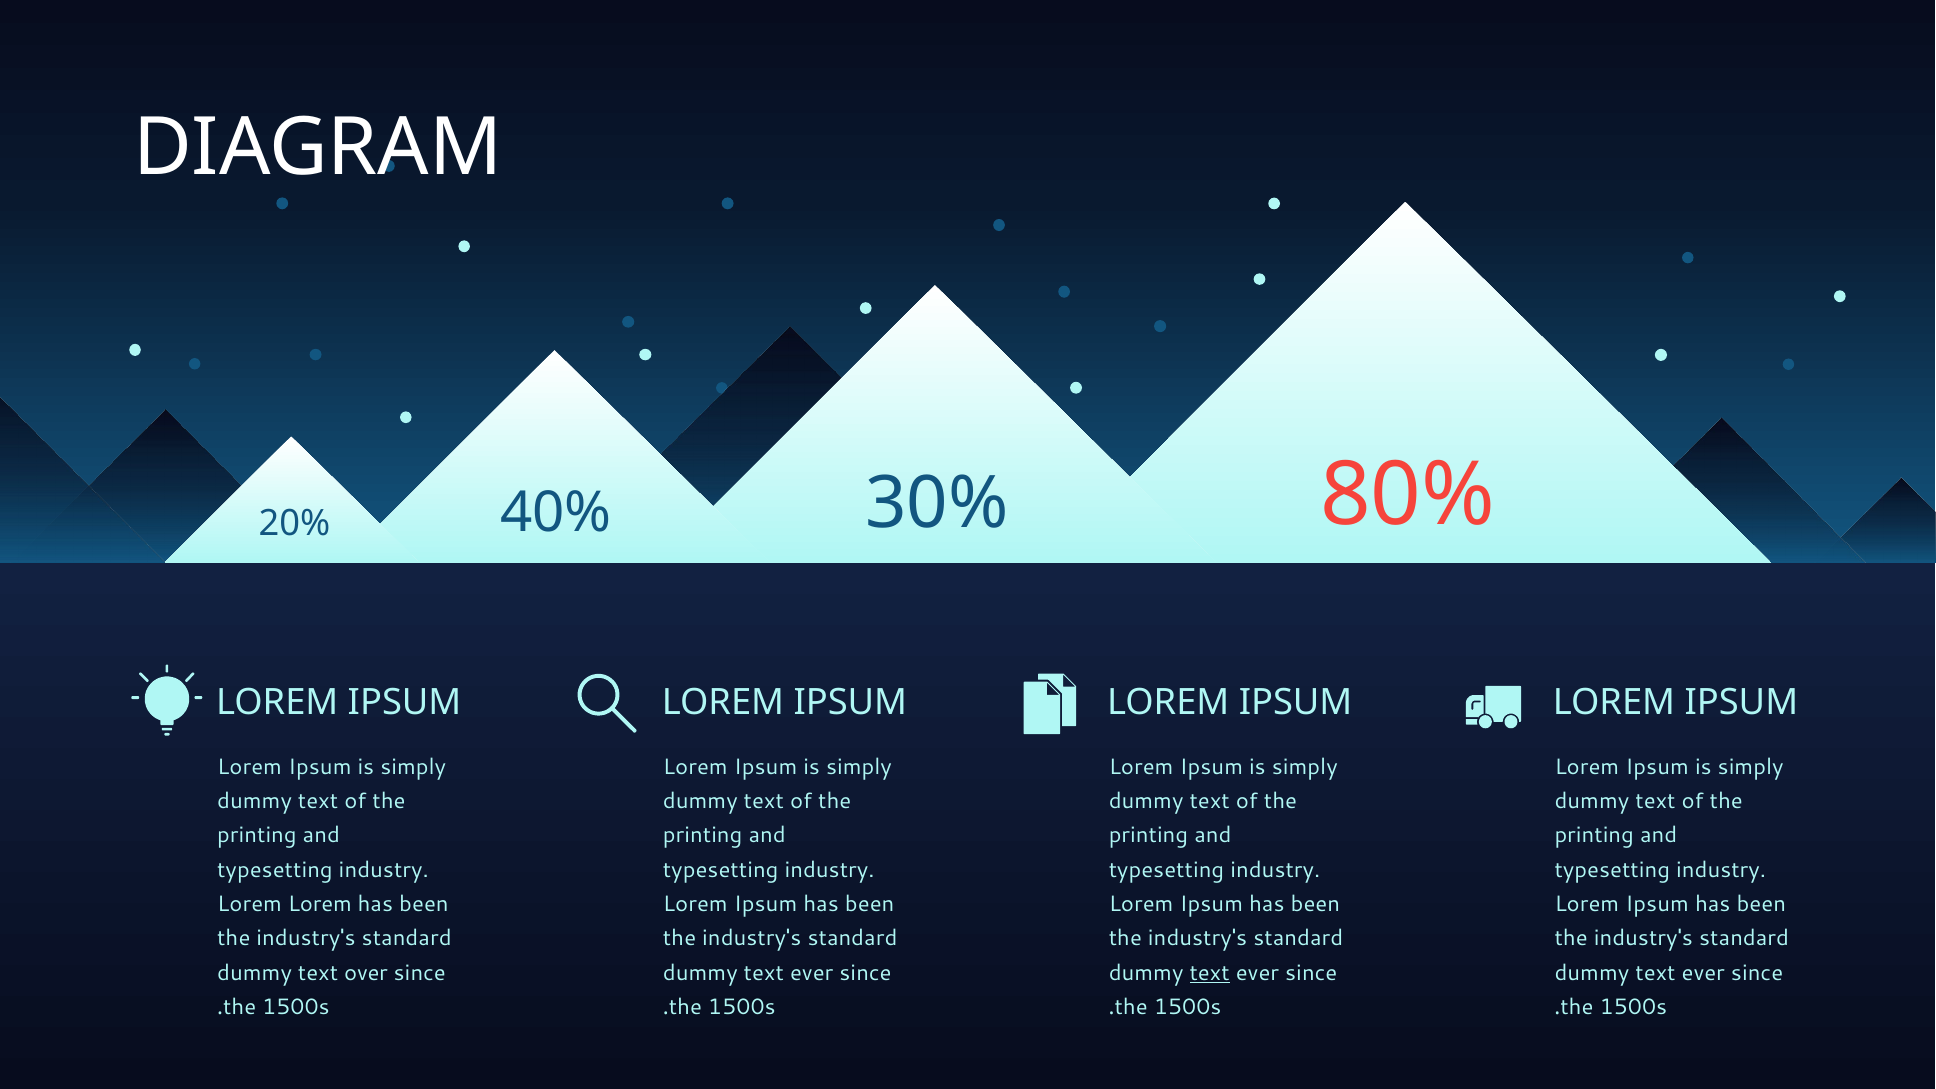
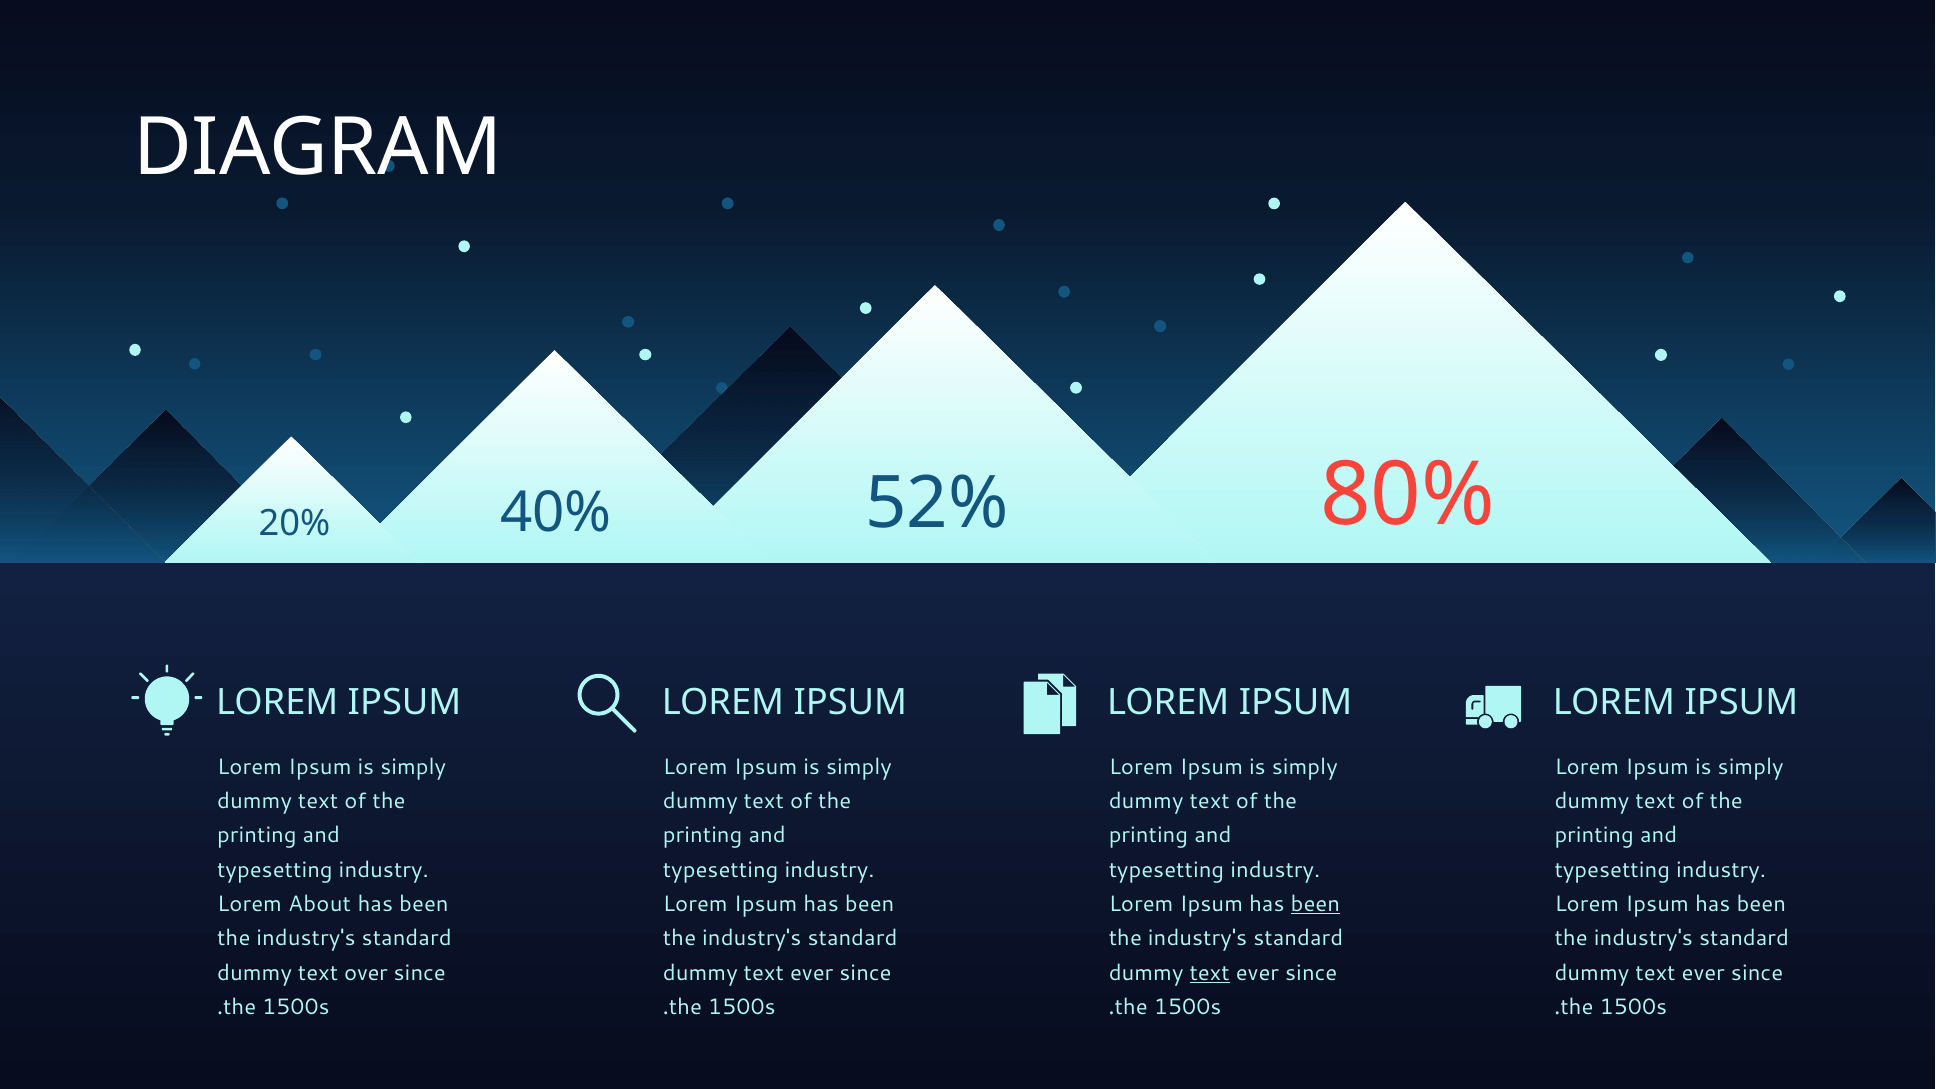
30%: 30% -> 52% (937, 504)
Lorem Lorem: Lorem -> About (320, 904)
been underline: none -> present (1315, 904)
